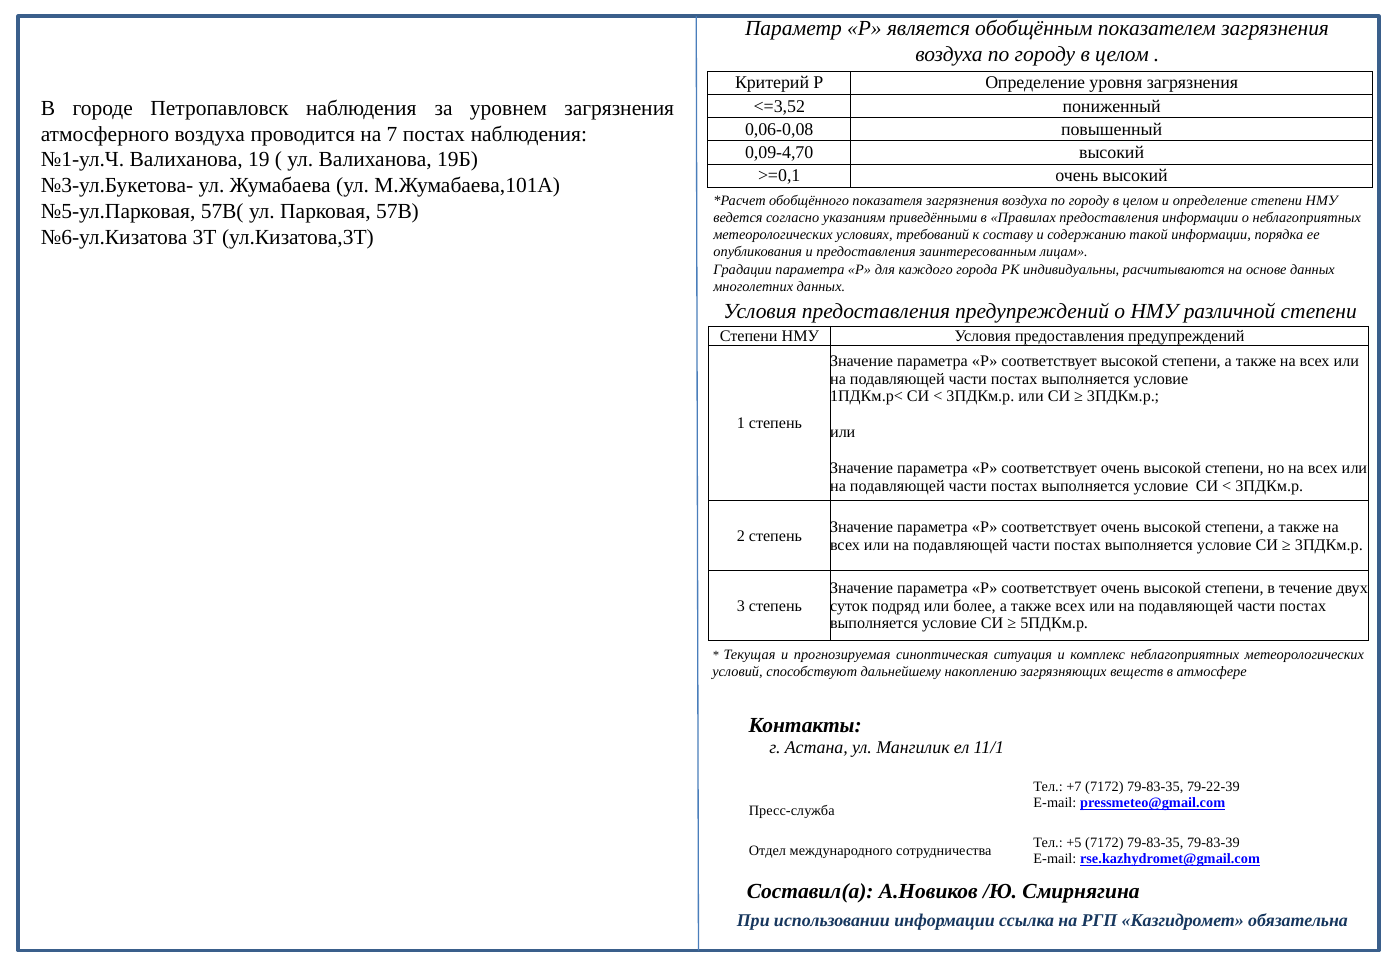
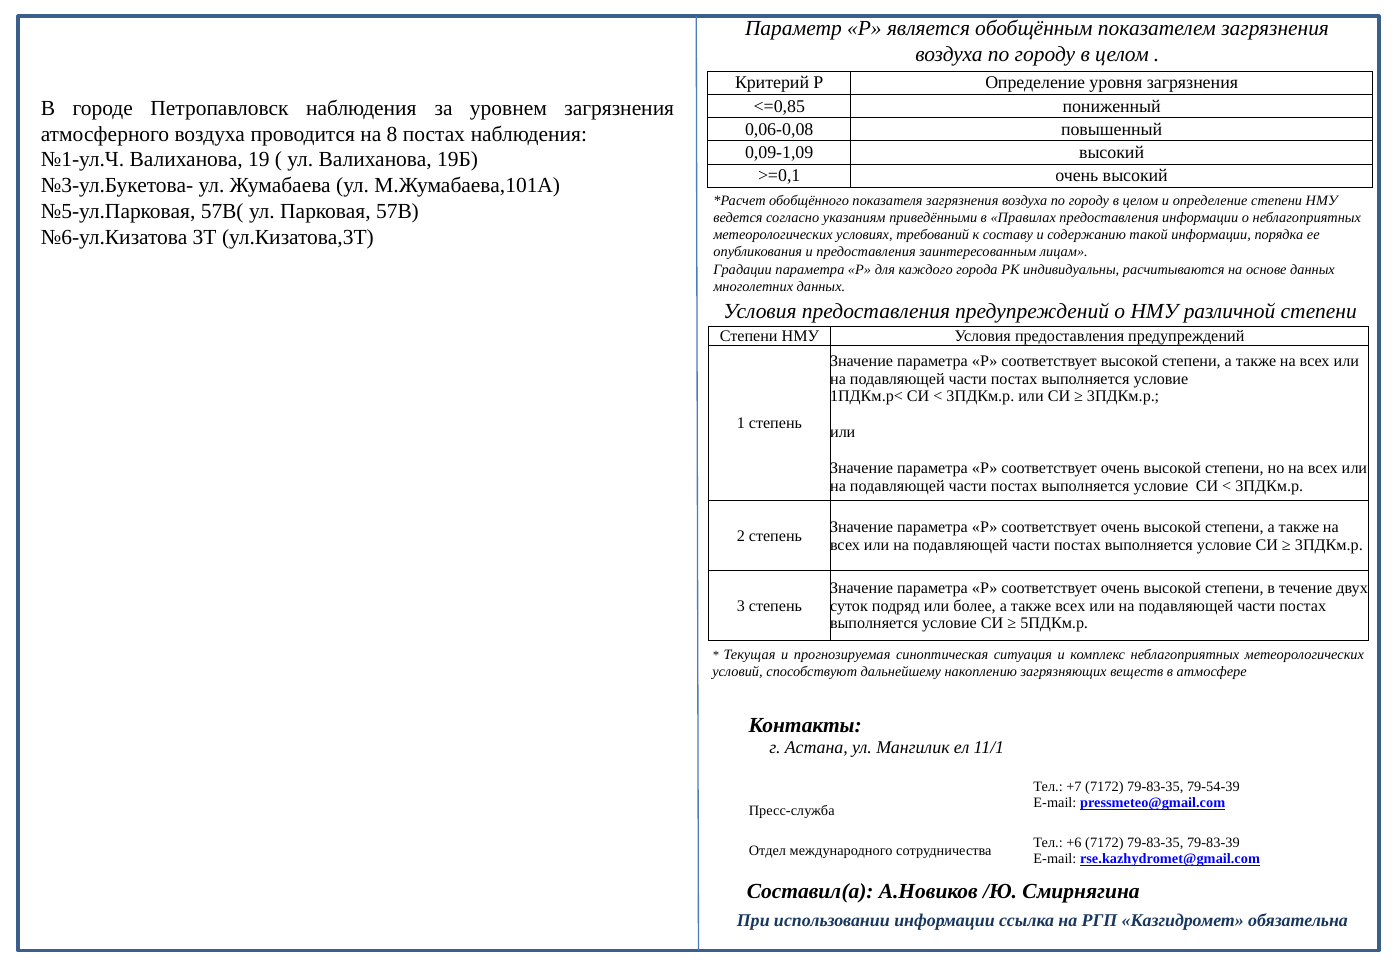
<=3,52: <=3,52 -> <=0,85 (779, 106)
7: 7 -> 8 (392, 134)
0,09-4,70: 0,09-4,70 -> 0,09-1,09 (779, 152)
79-22-39: 79-22-39 -> 79-54-39 (1213, 787)
+5: +5 -> +6 (1074, 843)
